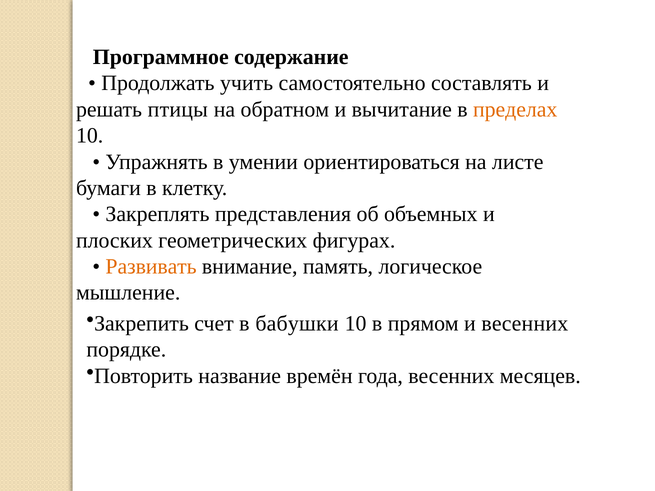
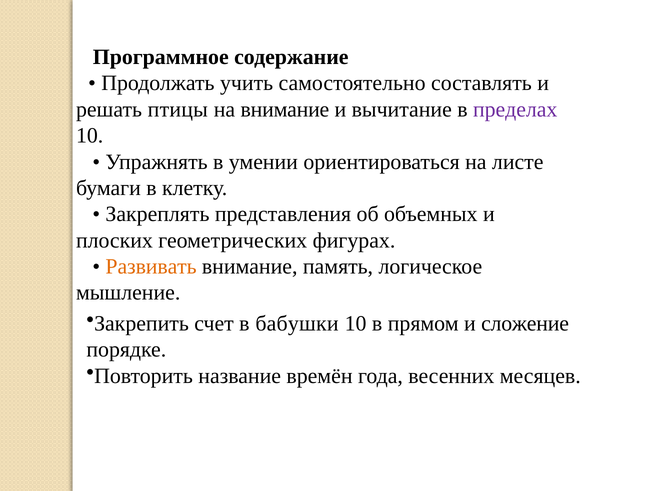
на обратном: обратном -> внимание (285, 110)
пределах colour: orange -> purple (515, 110)
и весенних: весенних -> сложение (525, 324)
